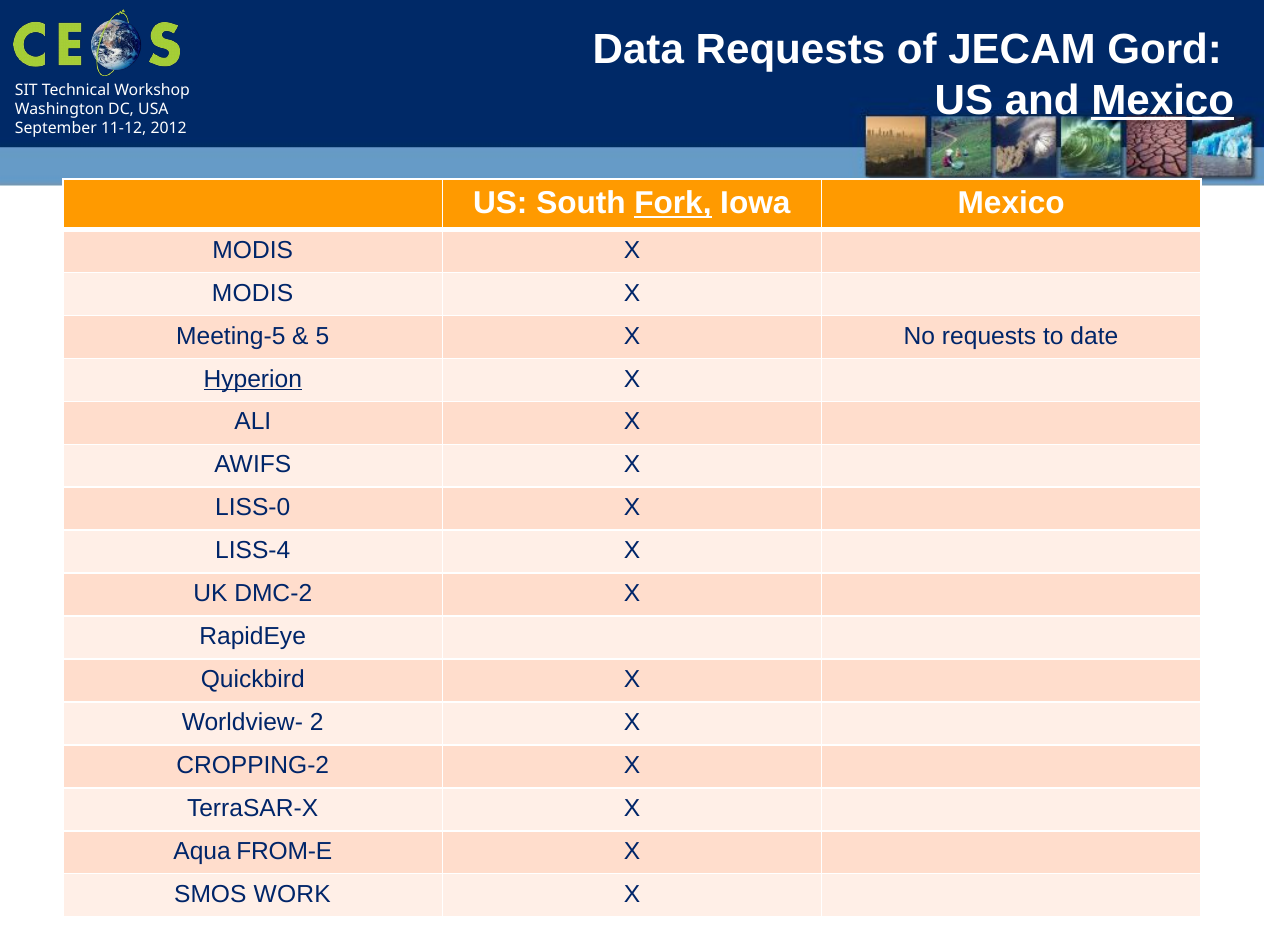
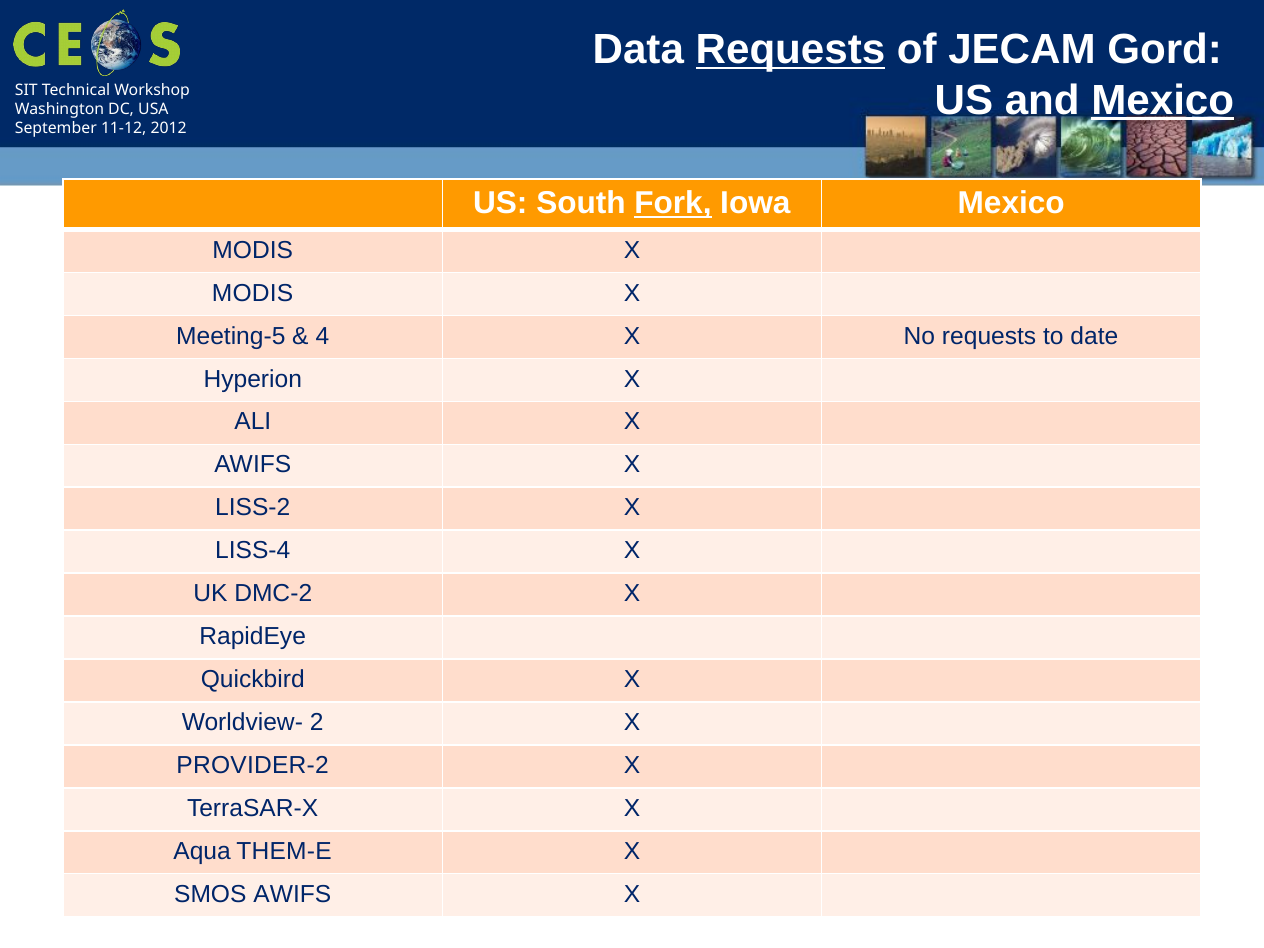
Requests underline: none -> present (790, 50)
5: 5 -> 4 (322, 336)
Hyperion underline: present -> none (253, 379)
LISS-0: LISS-0 -> LISS-2 (253, 508)
CROPPING-2: CROPPING-2 -> PROVIDER-2 (253, 765)
FROM-E: FROM-E -> THEM-E (284, 851)
SMOS WORK: WORK -> AWIFS (292, 894)
